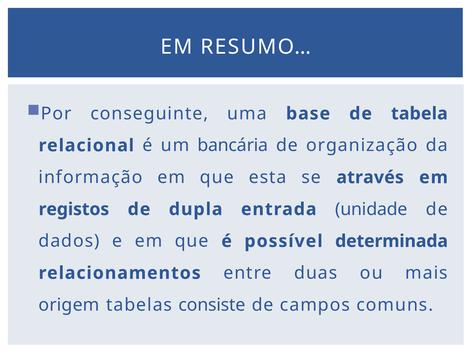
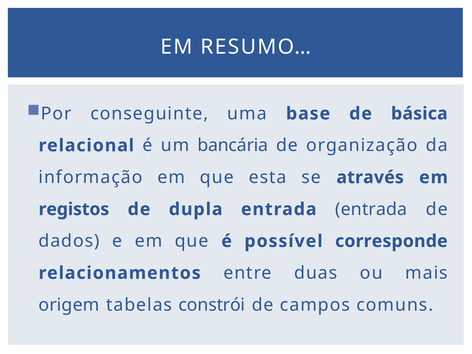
tabela: tabela -> básica (419, 114)
entrada unidade: unidade -> entrada (371, 209)
determinada: determinada -> corresponde (391, 241)
consiste: consiste -> constrói (212, 305)
